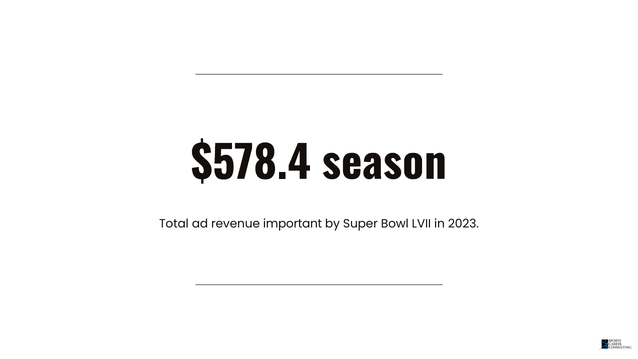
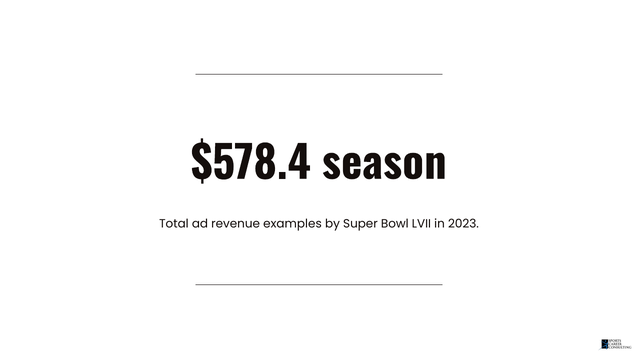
important: important -> examples (293, 224)
